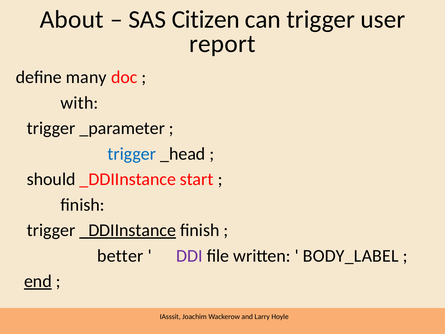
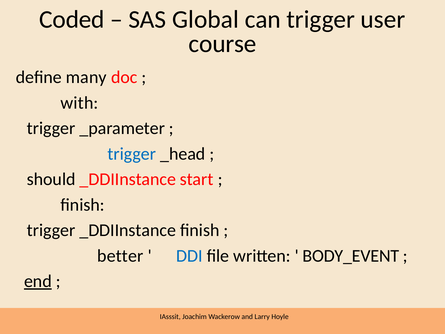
About: About -> Coded (72, 19)
Citizen: Citizen -> Global (205, 19)
report: report -> course (223, 44)
_DDIInstance underline: present -> none (128, 230)
DDI colour: purple -> blue (189, 256)
BODY_LABEL: BODY_LABEL -> BODY_EVENT (351, 256)
